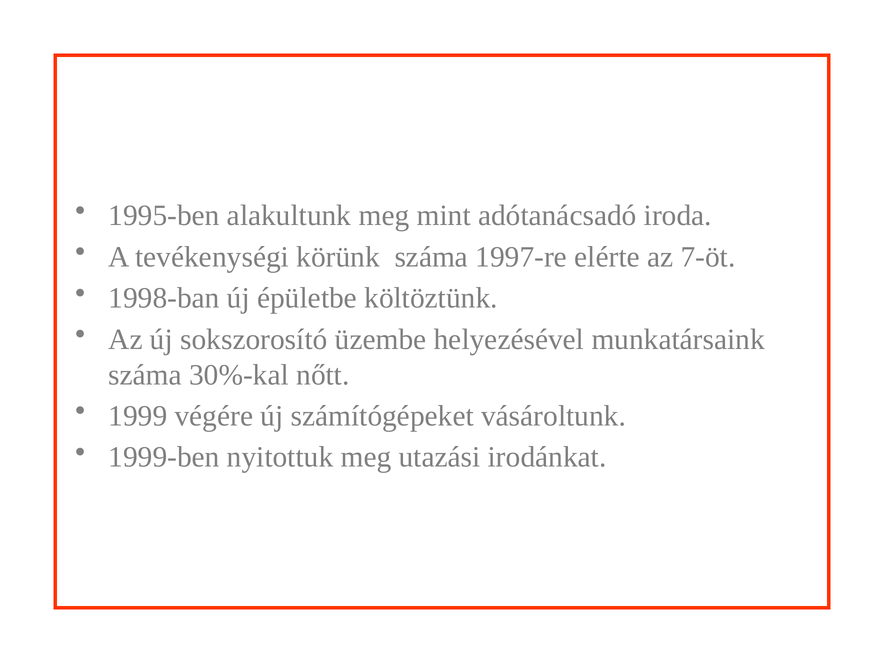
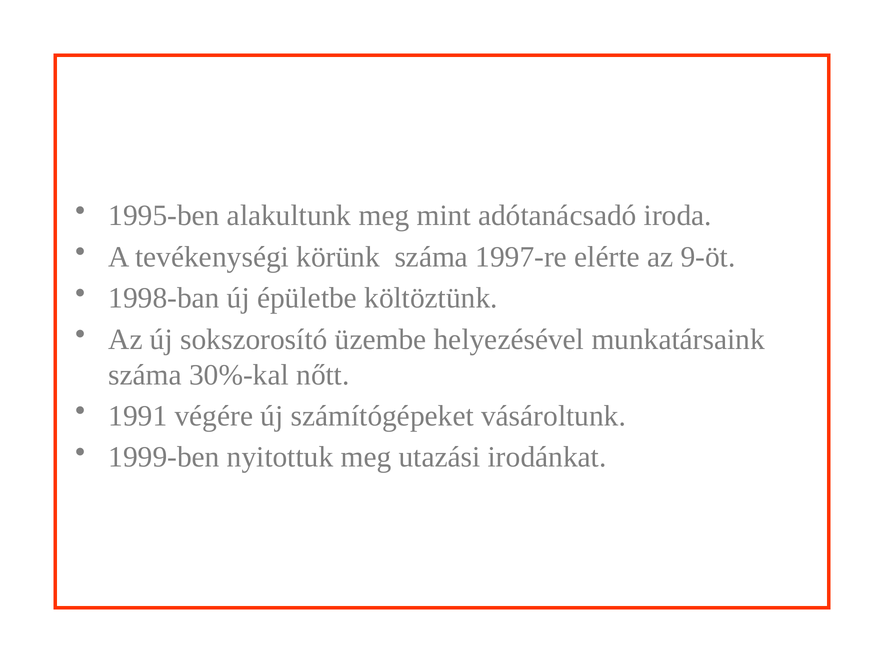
7-öt: 7-öt -> 9-öt (708, 257)
1999: 1999 -> 1991 (138, 416)
